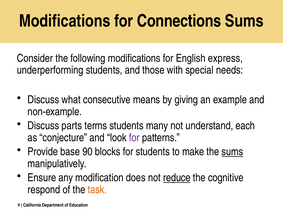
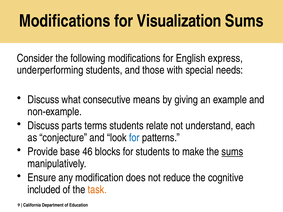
Connections: Connections -> Visualization (179, 21)
many: many -> relate (157, 126)
for colour: purple -> blue (134, 138)
90: 90 -> 46 (87, 152)
reduce underline: present -> none (177, 178)
respond: respond -> included (44, 190)
